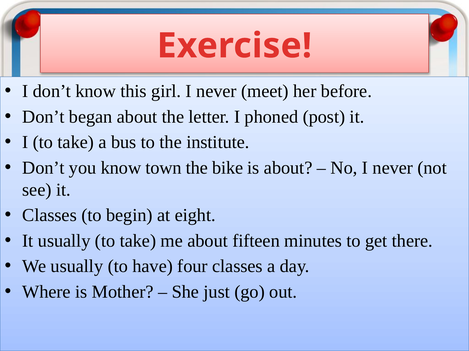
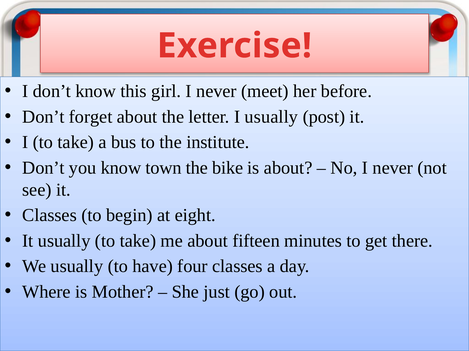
began: began -> forget (91, 117)
I phoned: phoned -> usually (271, 117)
